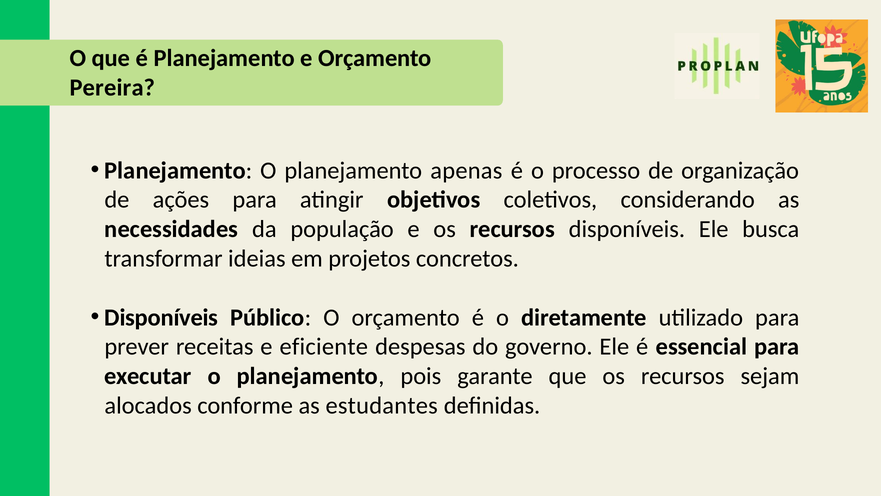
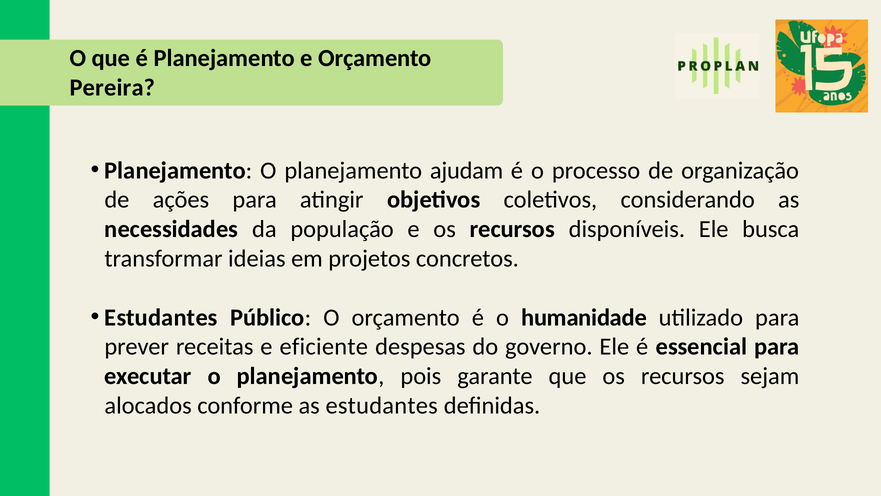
apenas: apenas -> ajudam (467, 170)
Disponíveis: Disponíveis -> Estudantes (161, 317)
diretamente: diretamente -> humanidade (584, 317)
